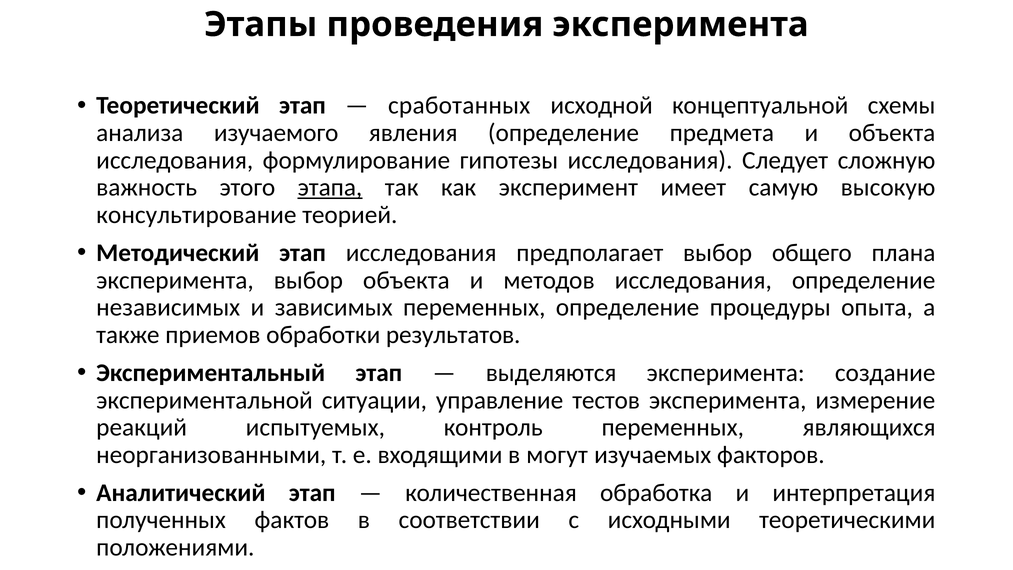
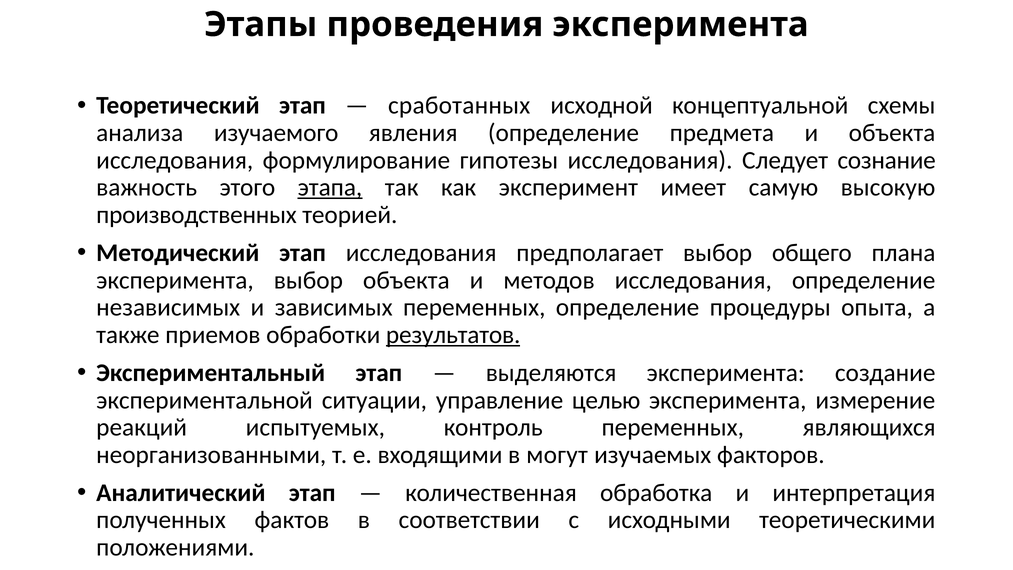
сложную: сложную -> сознание (887, 160)
консультирование: консультирование -> производственных (196, 215)
результатов underline: none -> present (453, 335)
тестов: тестов -> целью (606, 400)
